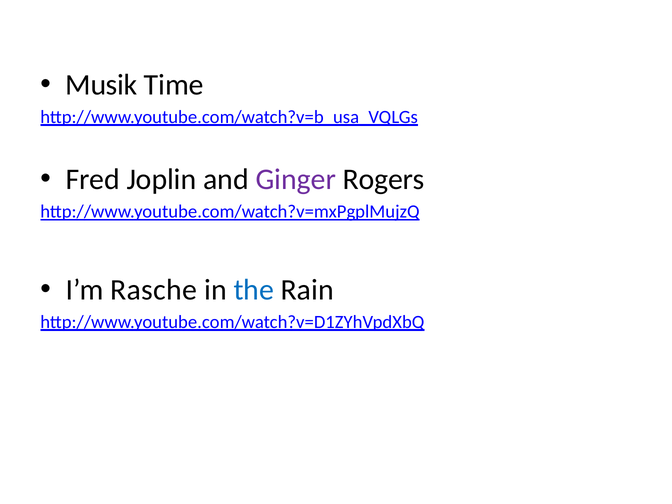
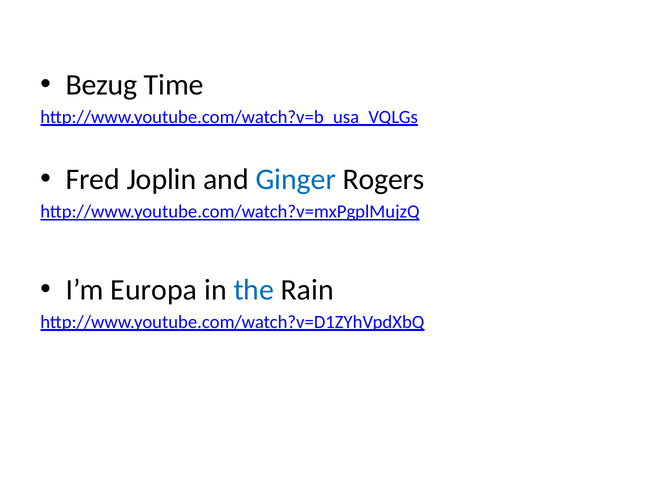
Musik: Musik -> Bezug (101, 85)
Ginger colour: purple -> blue (296, 179)
Rasche: Rasche -> Europa (154, 290)
